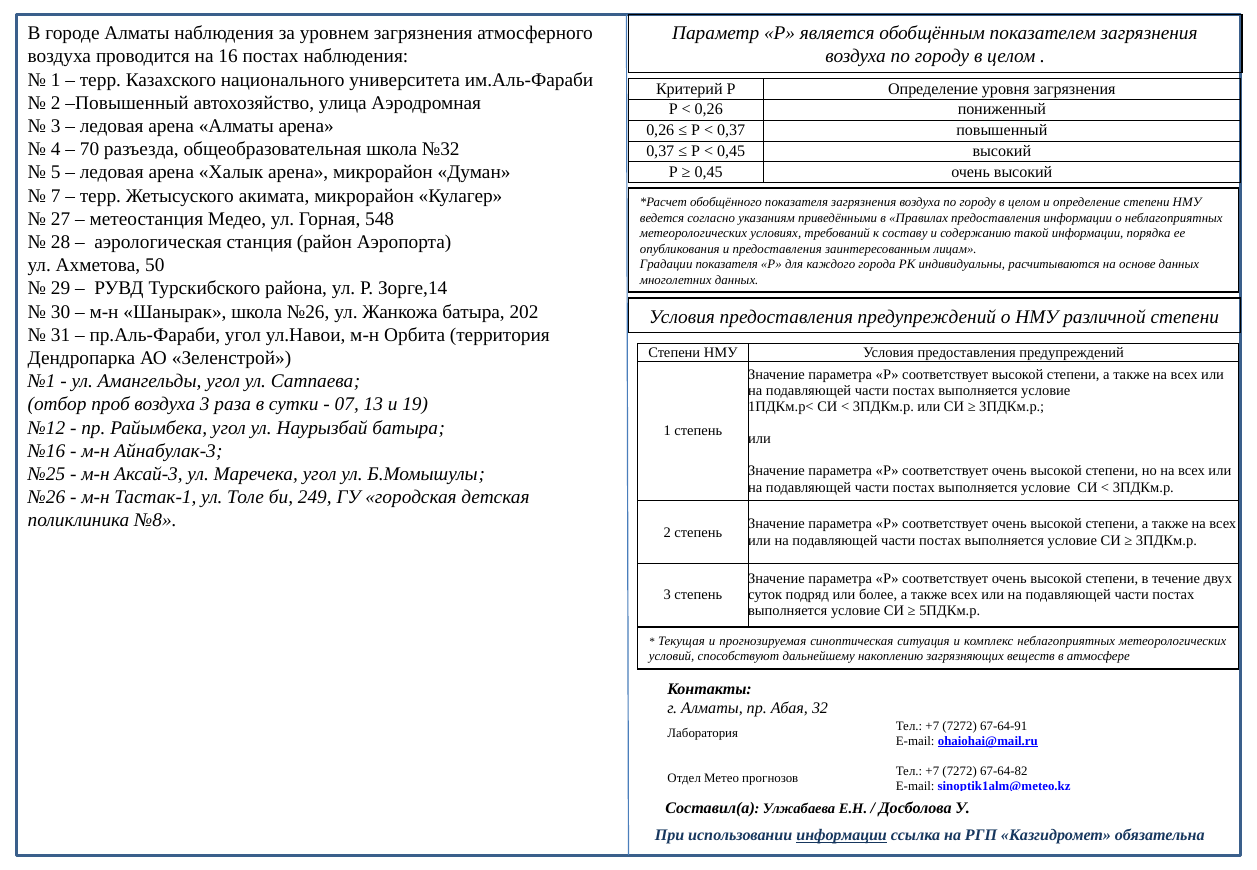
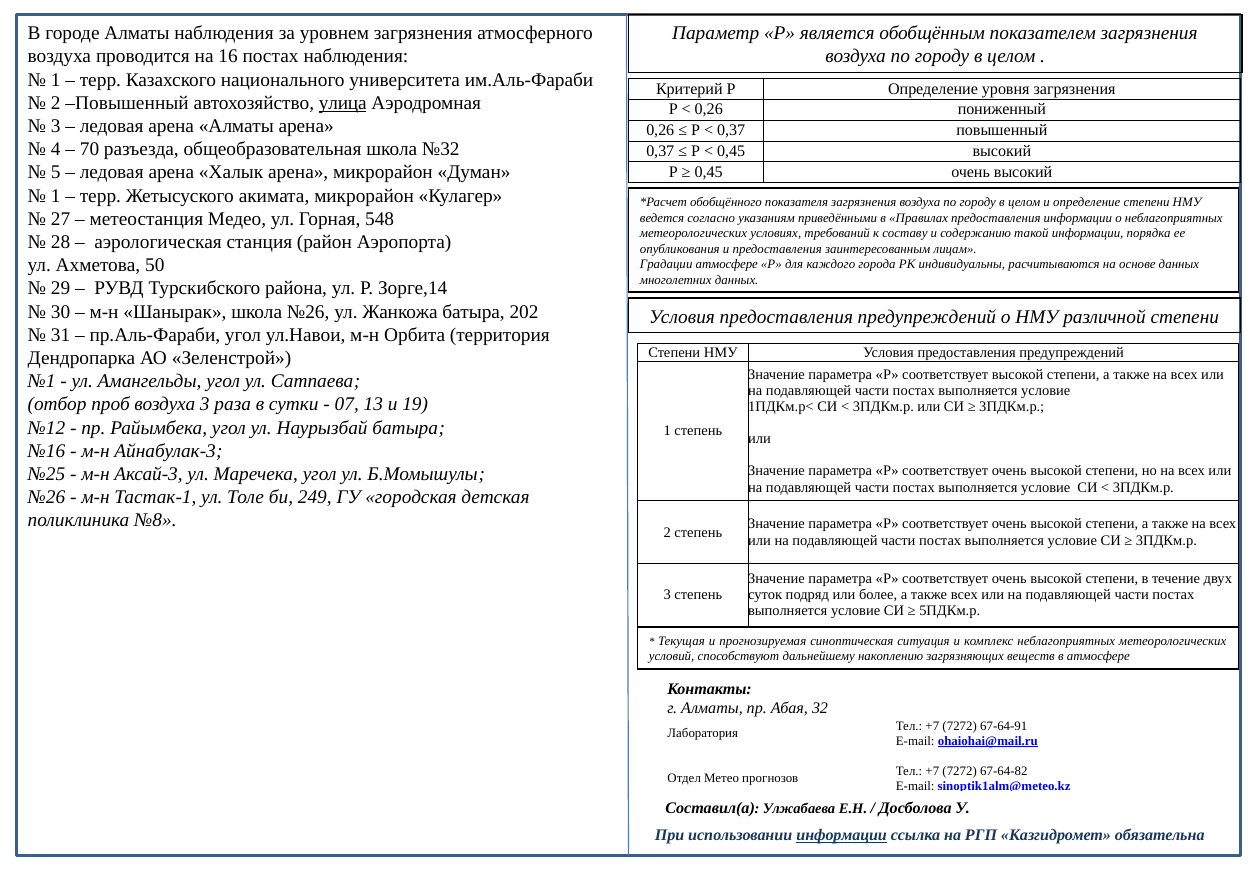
улица underline: none -> present (343, 103)
7: 7 -> 1 (56, 196)
Градации показателя: показателя -> атмосфере (727, 264)
